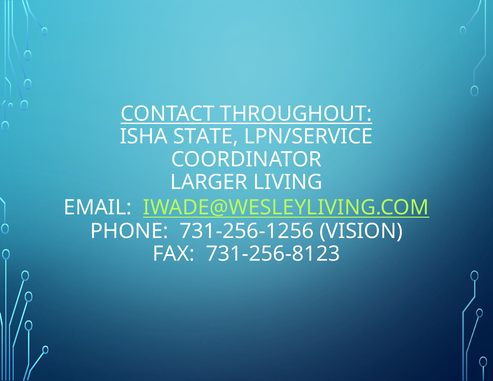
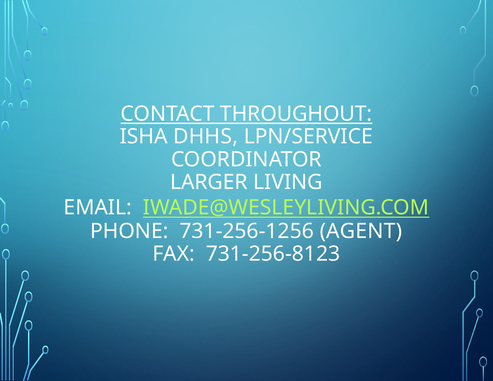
STATE: STATE -> DHHS (206, 137)
VISION: VISION -> AGENT (361, 231)
